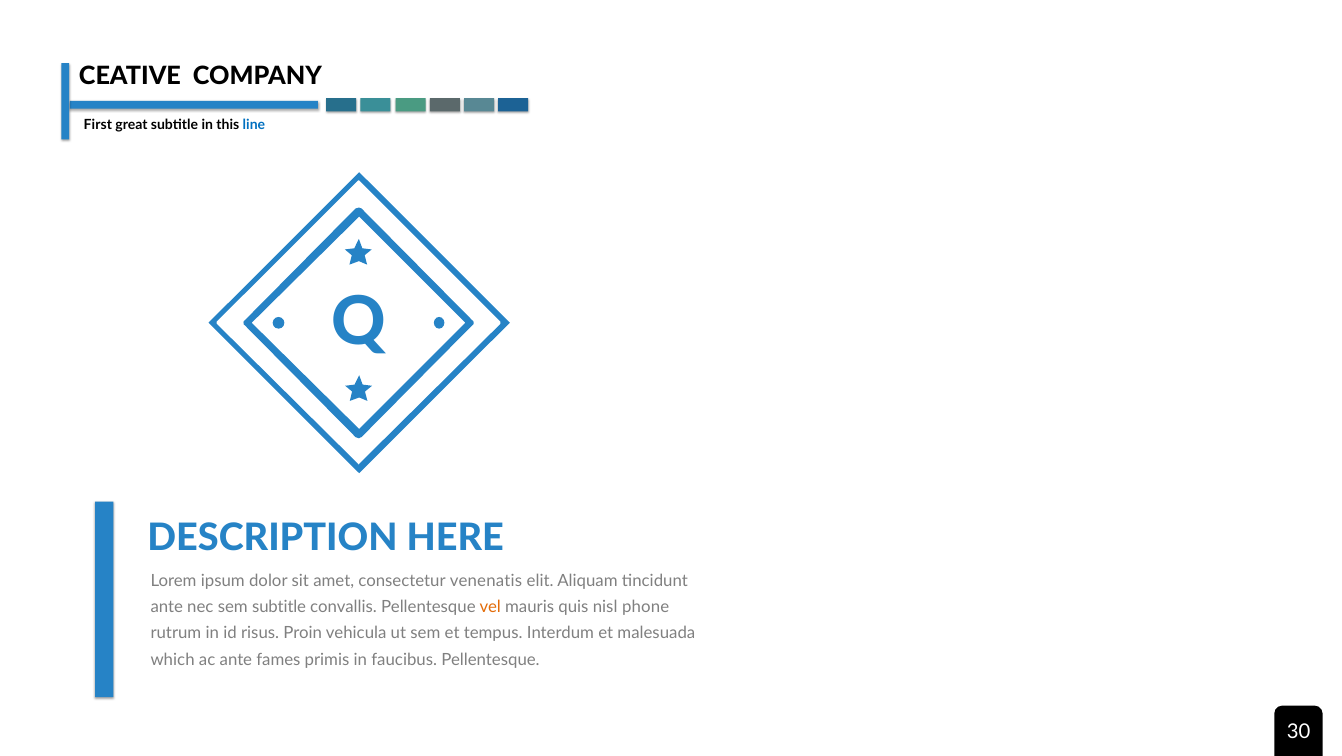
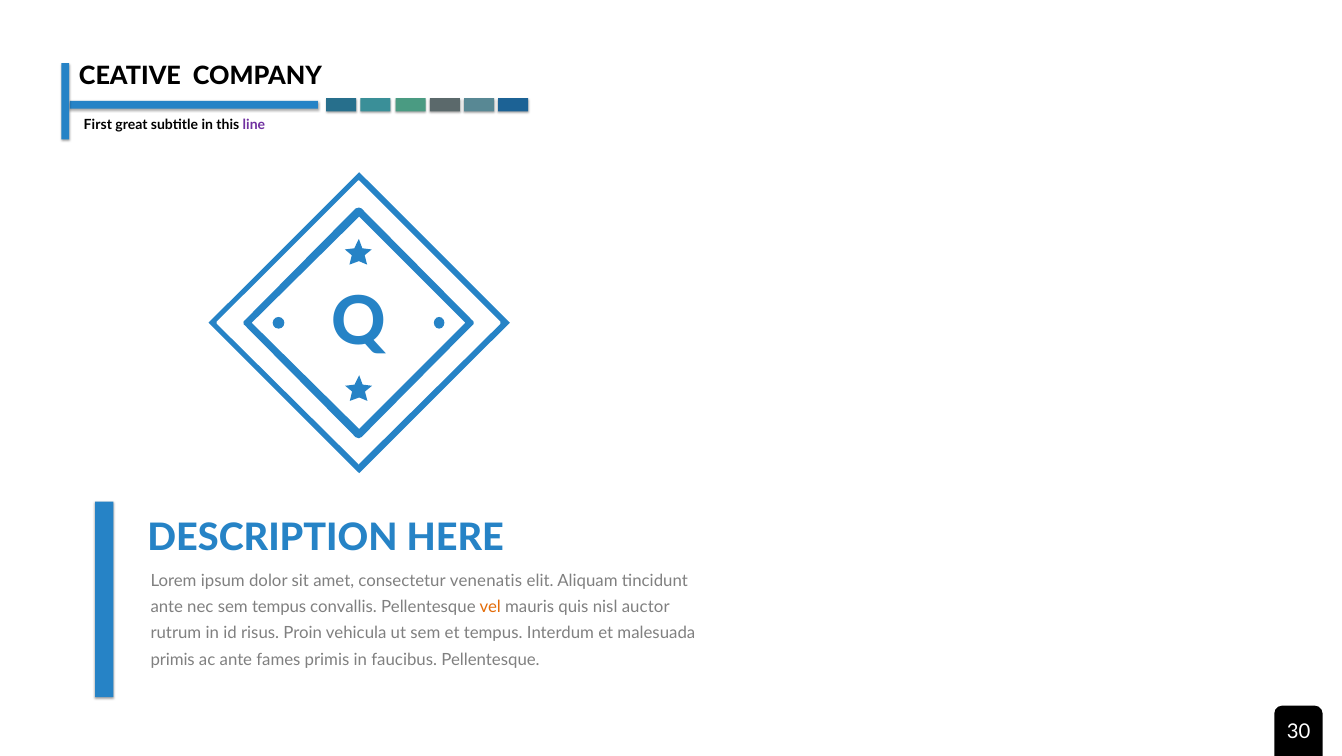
line colour: blue -> purple (254, 125)
sem subtitle: subtitle -> tempus (279, 608)
phone: phone -> auctor (646, 608)
which: which -> primis (173, 660)
